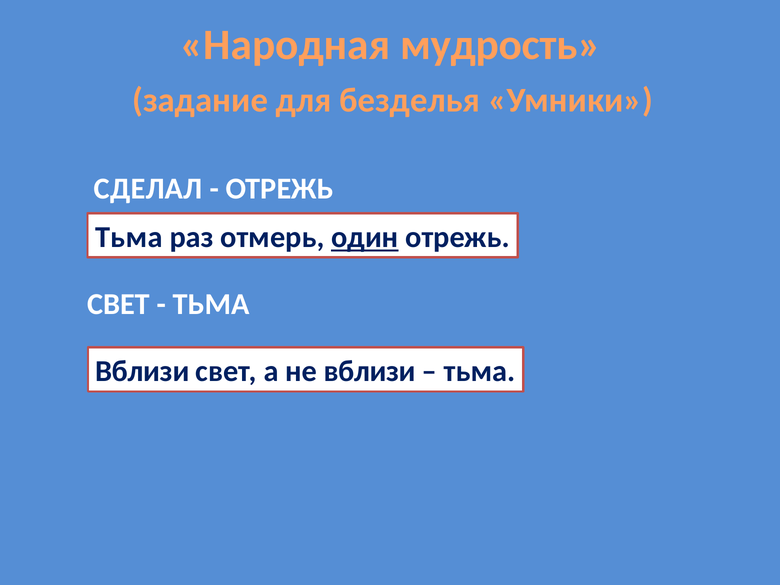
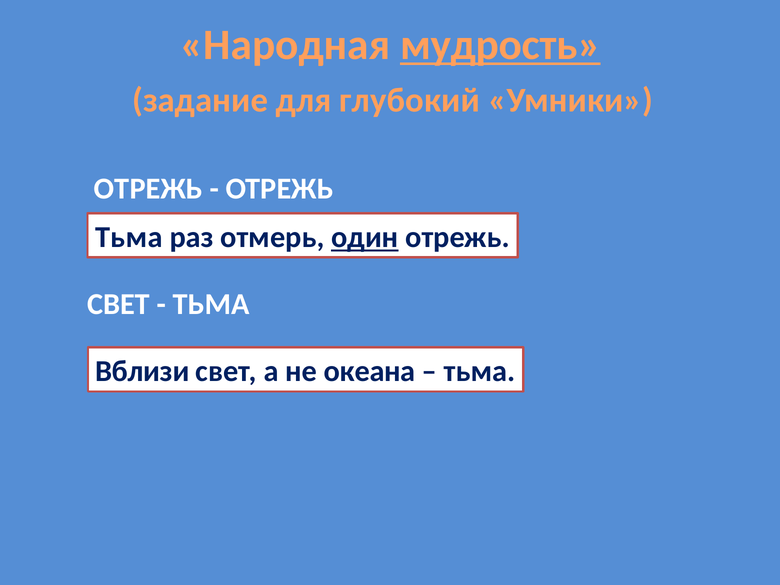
мудрость underline: none -> present (500, 45)
безделья: безделья -> глубокий (410, 100)
СДЕЛАЛ: СДЕЛАЛ -> ОТРЕЖЬ (148, 189)
не вблизи: вблизи -> океана (370, 371)
